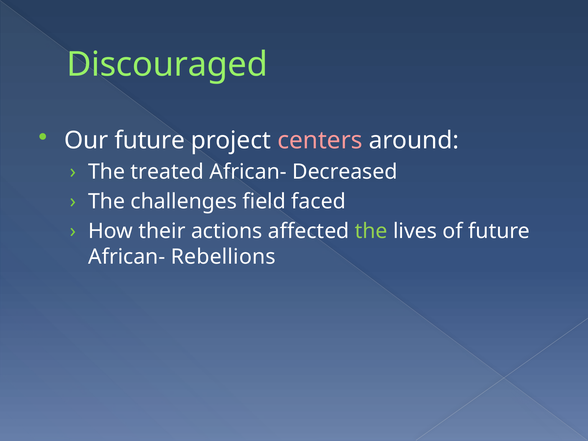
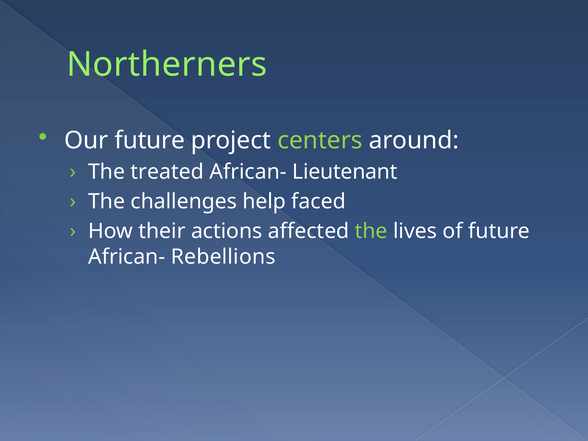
Discouraged: Discouraged -> Northerners (167, 65)
centers colour: pink -> light green (320, 140)
Decreased: Decreased -> Lieutenant (345, 172)
field: field -> help (264, 202)
